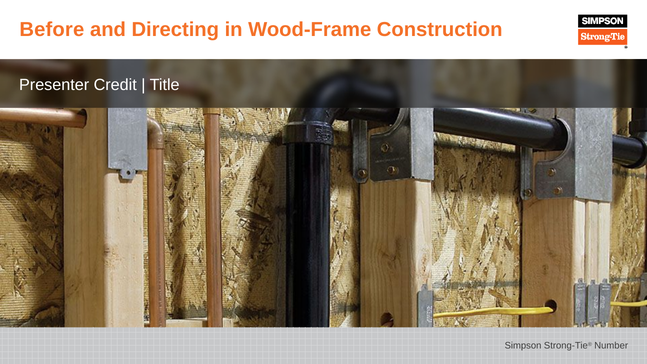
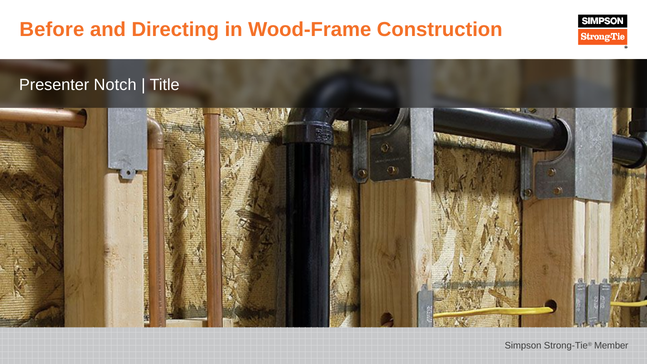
Credit: Credit -> Notch (115, 85)
Number: Number -> Member (611, 346)
